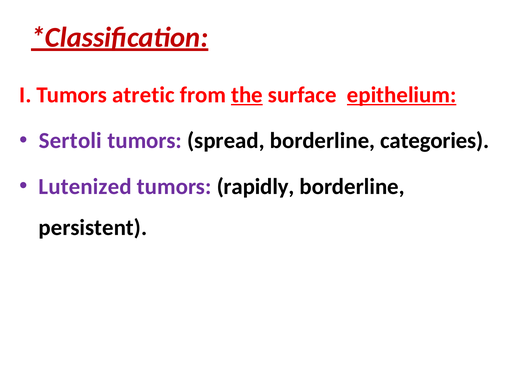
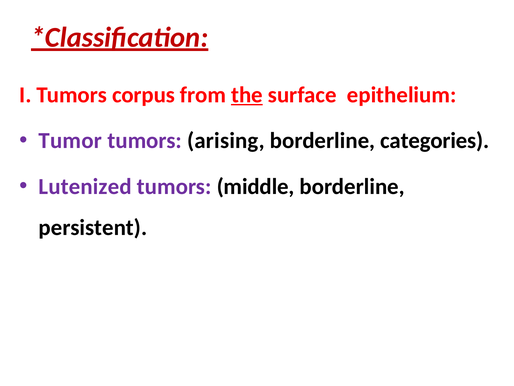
atretic: atretic -> corpus (143, 95)
epithelium underline: present -> none (402, 95)
Sertoli: Sertoli -> Tumor (70, 141)
spread: spread -> arising (226, 141)
rapidly: rapidly -> middle (256, 186)
